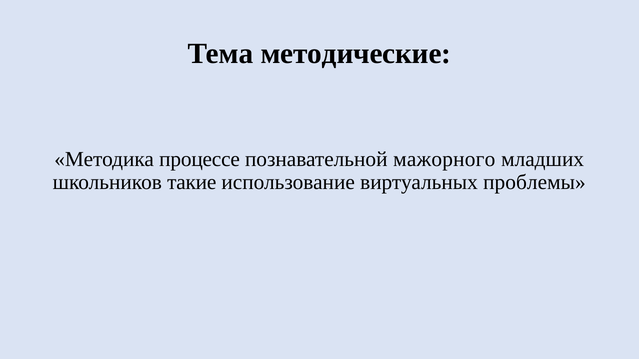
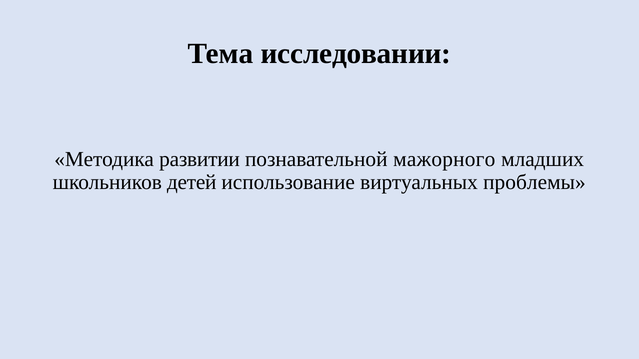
методические: методические -> исследовании (356, 54)
процессе: процессе -> развитии (200, 160)
такие: такие -> детей (192, 183)
